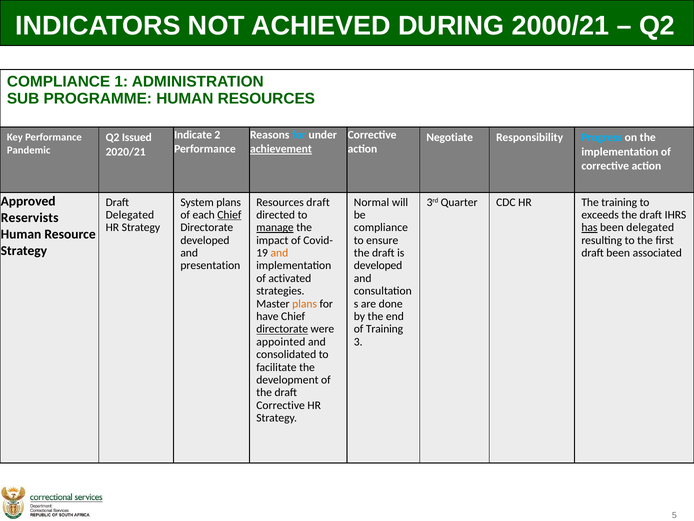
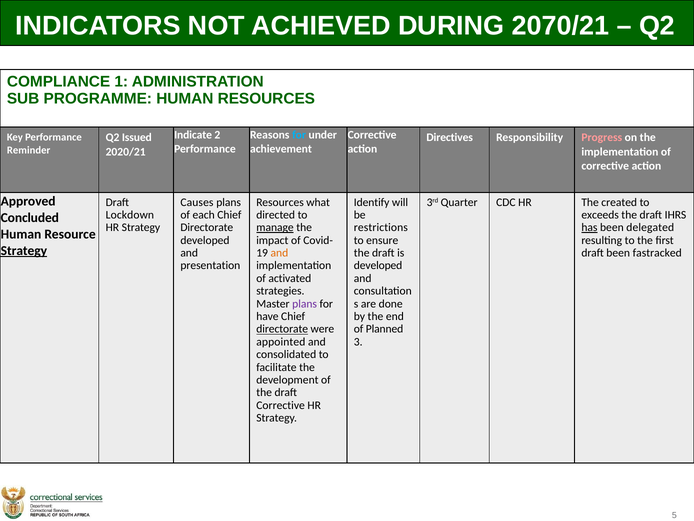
2000/21: 2000/21 -> 2070/21 (560, 26)
Negotiate: Negotiate -> Directives (450, 137)
Progress colour: light blue -> pink (602, 137)
achievement underline: present -> none (281, 149)
Pandemic: Pandemic -> Reminder (29, 150)
System: System -> Causes (197, 202)
Resources draft: draft -> what (318, 202)
Normal: Normal -> Identify (372, 202)
The training: training -> created (619, 202)
Delegated: Delegated -> Lockdown (130, 215)
Chief underline: present -> none (229, 215)
Reservists: Reservists -> Concluded (30, 218)
compliance: compliance -> restrictions (381, 227)
Strategy underline: none -> present (24, 251)
associated: associated -> fastracked (657, 253)
plans colour: orange -> purple (305, 303)
of Training: Training -> Planned (385, 329)
